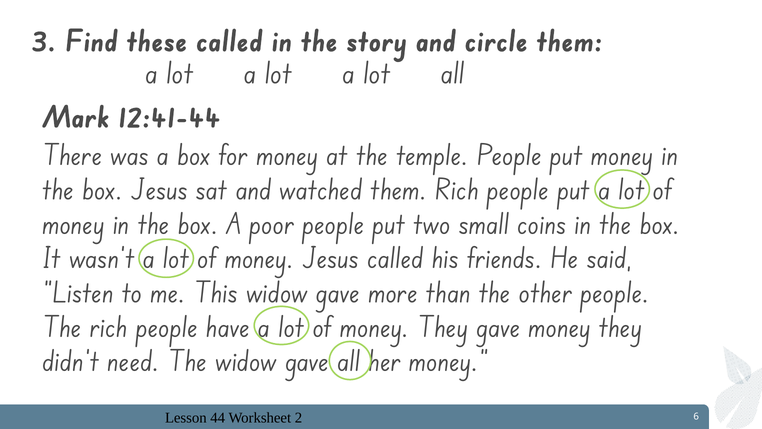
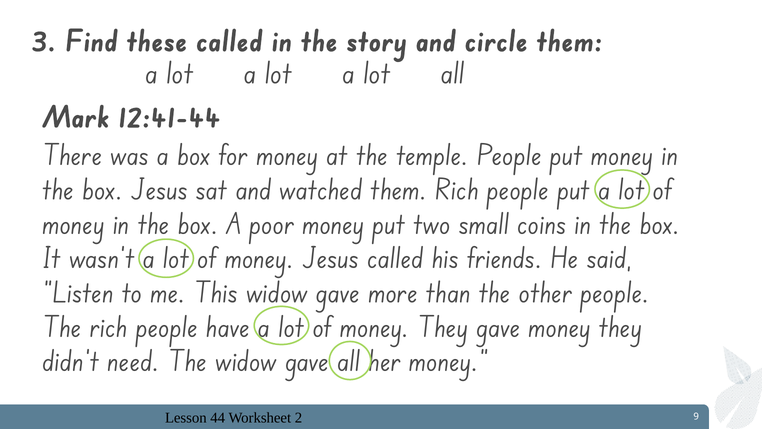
poor people: people -> money (334, 224)
6: 6 -> 9 (696, 416)
